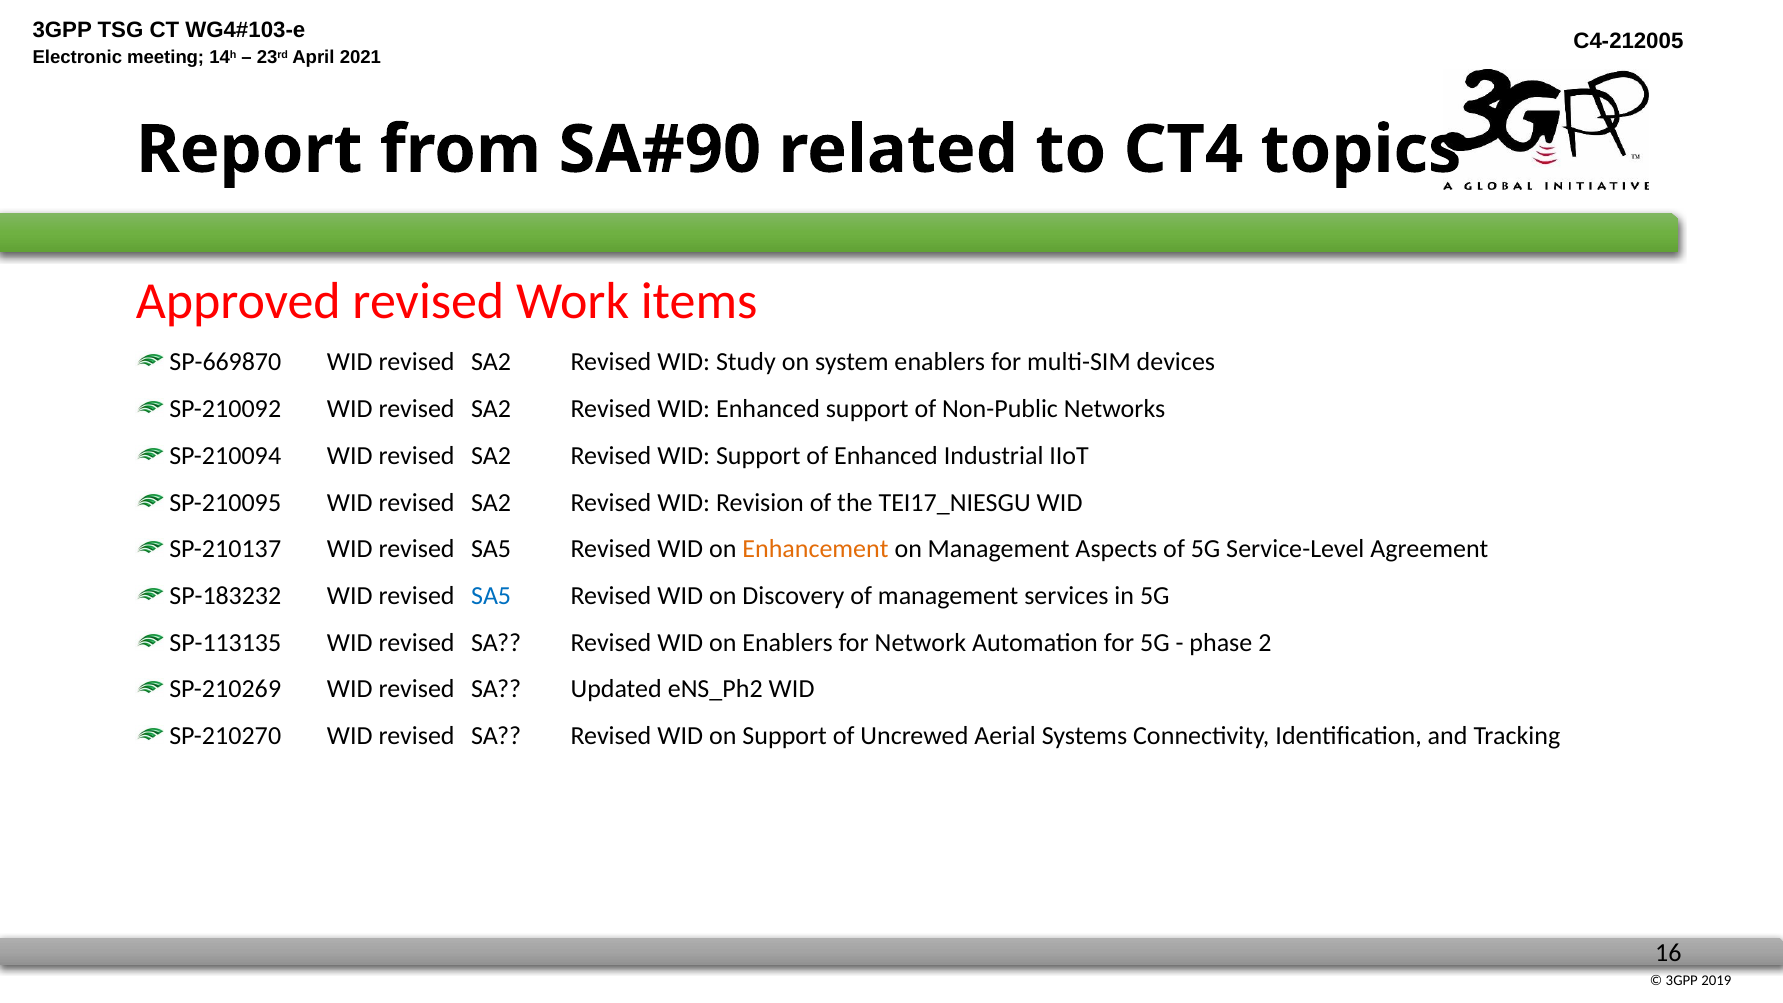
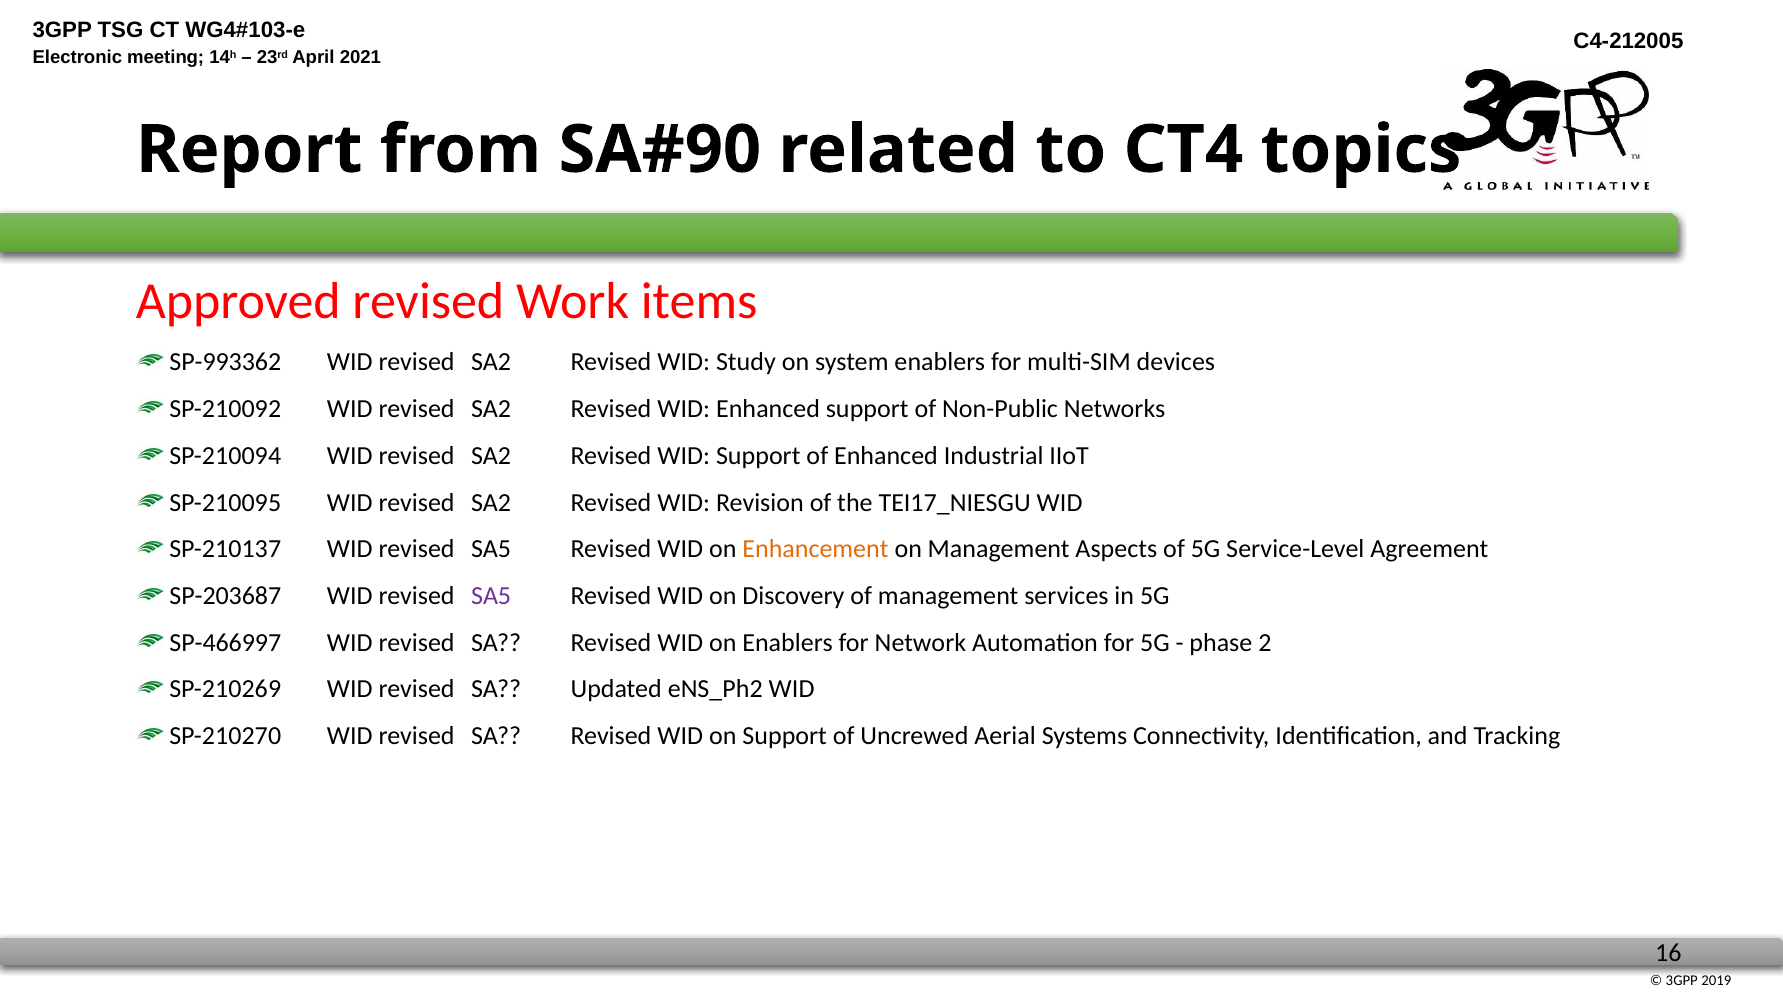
SP-669870: SP-669870 -> SP-993362 (225, 362)
SP-183232: SP-183232 -> SP-203687 (225, 596)
SA5 colour: blue -> purple (491, 596)
SP-113135: SP-113135 -> SP-466997 (225, 643)
